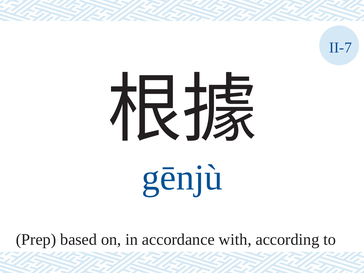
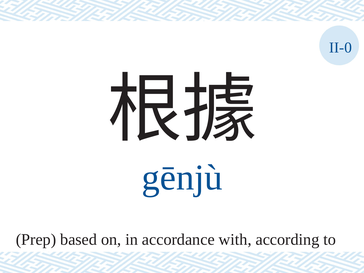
II-7: II-7 -> II-0 (340, 48)
